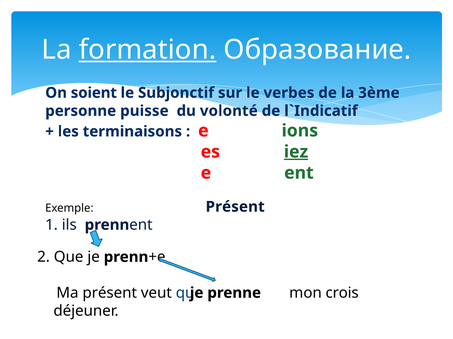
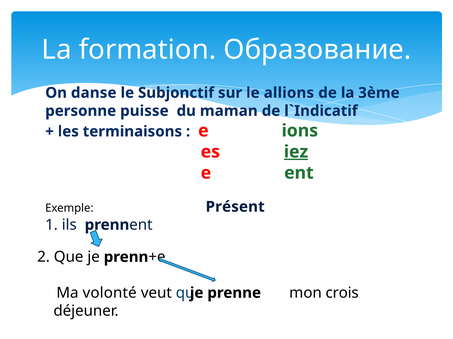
formation underline: present -> none (147, 50)
soient: soient -> danse (94, 93)
verbes: verbes -> allions (289, 93)
volonté: volonté -> maman (229, 111)
Ma présent: présent -> volonté (110, 293)
